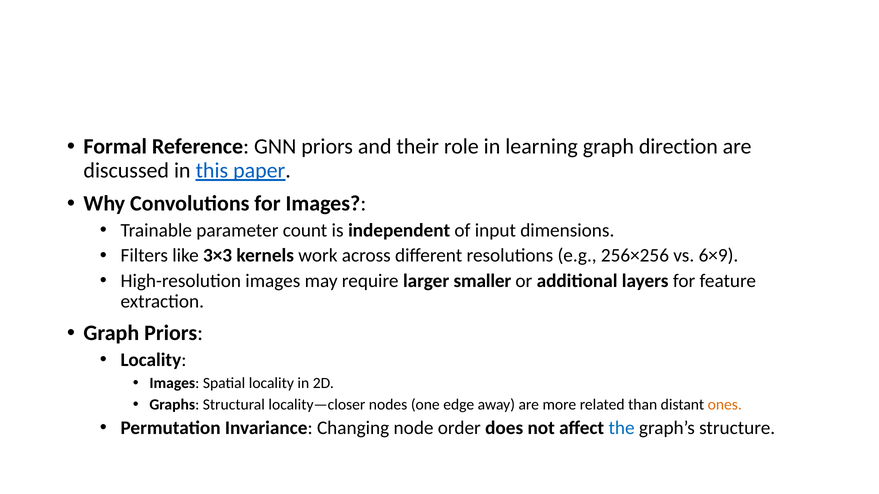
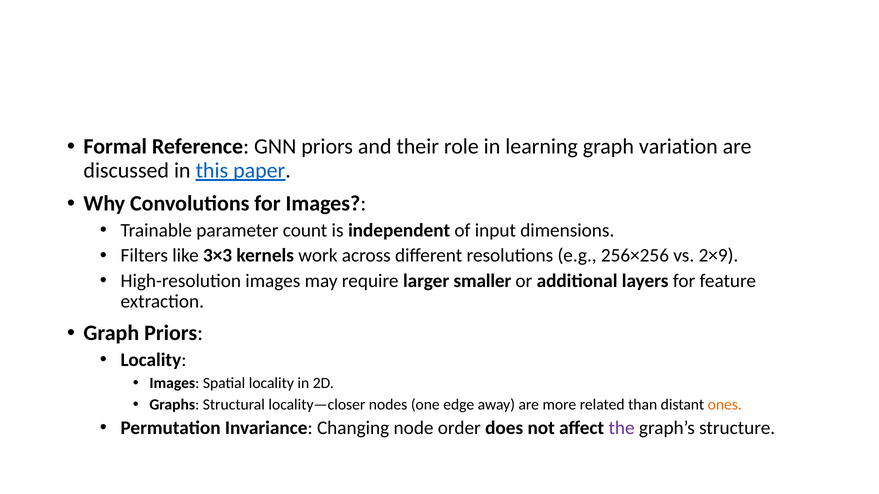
direction: direction -> variation (678, 147)
6×9: 6×9 -> 2×9 (718, 256)
the colour: blue -> purple (622, 428)
